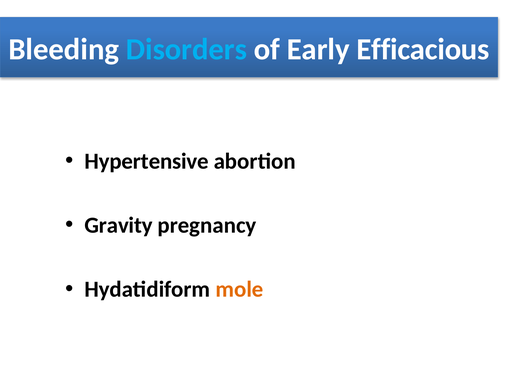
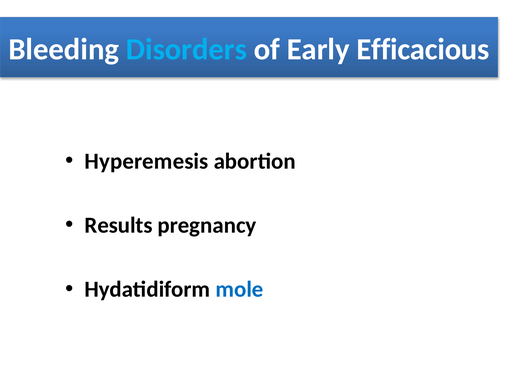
Hypertensive: Hypertensive -> Hyperemesis (146, 161)
Gravity: Gravity -> Results (119, 225)
mole colour: orange -> blue (239, 290)
